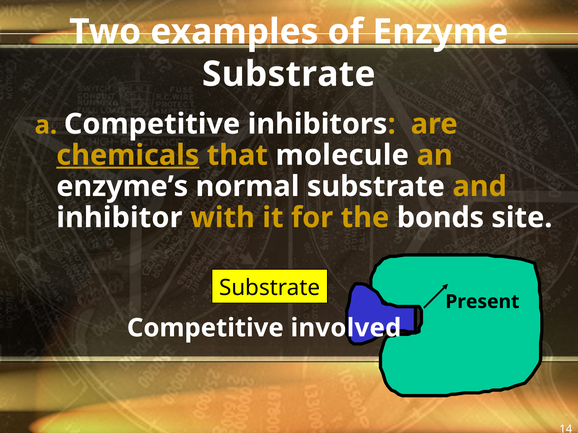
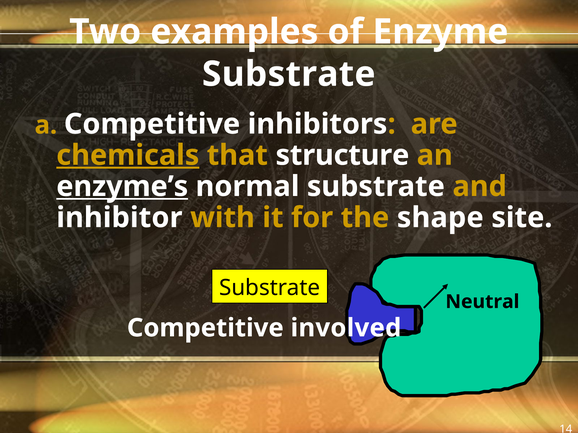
molecule: molecule -> structure (342, 155)
enzyme’s underline: none -> present (122, 187)
bonds: bonds -> shape (440, 218)
Present: Present -> Neutral (482, 302)
